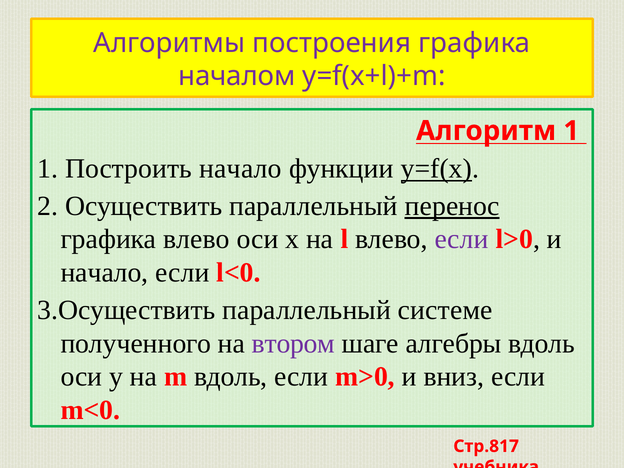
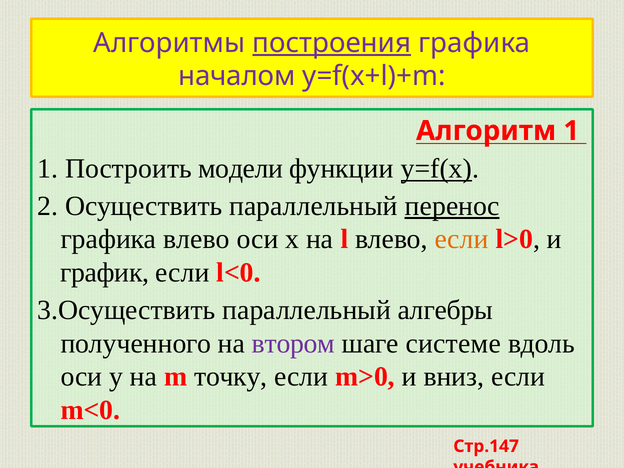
построения underline: none -> present (332, 43)
Построить начало: начало -> модели (241, 168)
если colour: purple -> orange (462, 239)
начало: начало -> график (105, 273)
системе: системе -> алгебры (445, 310)
алгебры: алгебры -> системе (453, 344)
m вдоль: вдоль -> точку (231, 377)
Стр.817: Стр.817 -> Стр.147 (486, 446)
